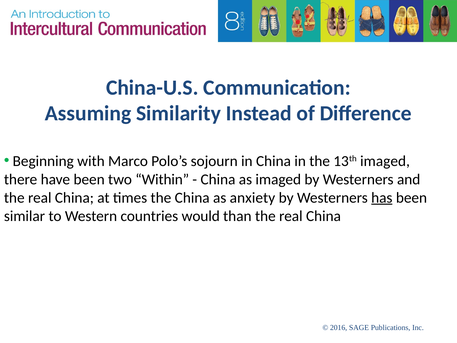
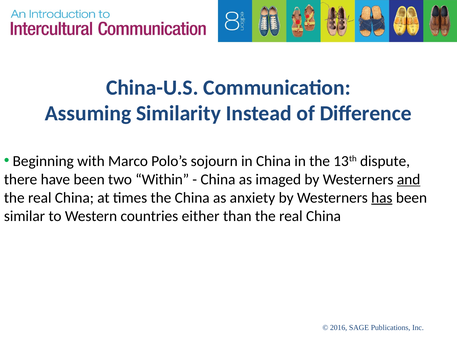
13th imaged: imaged -> dispute (385, 161)
and underline: none -> present (409, 179)
would: would -> either (201, 216)
